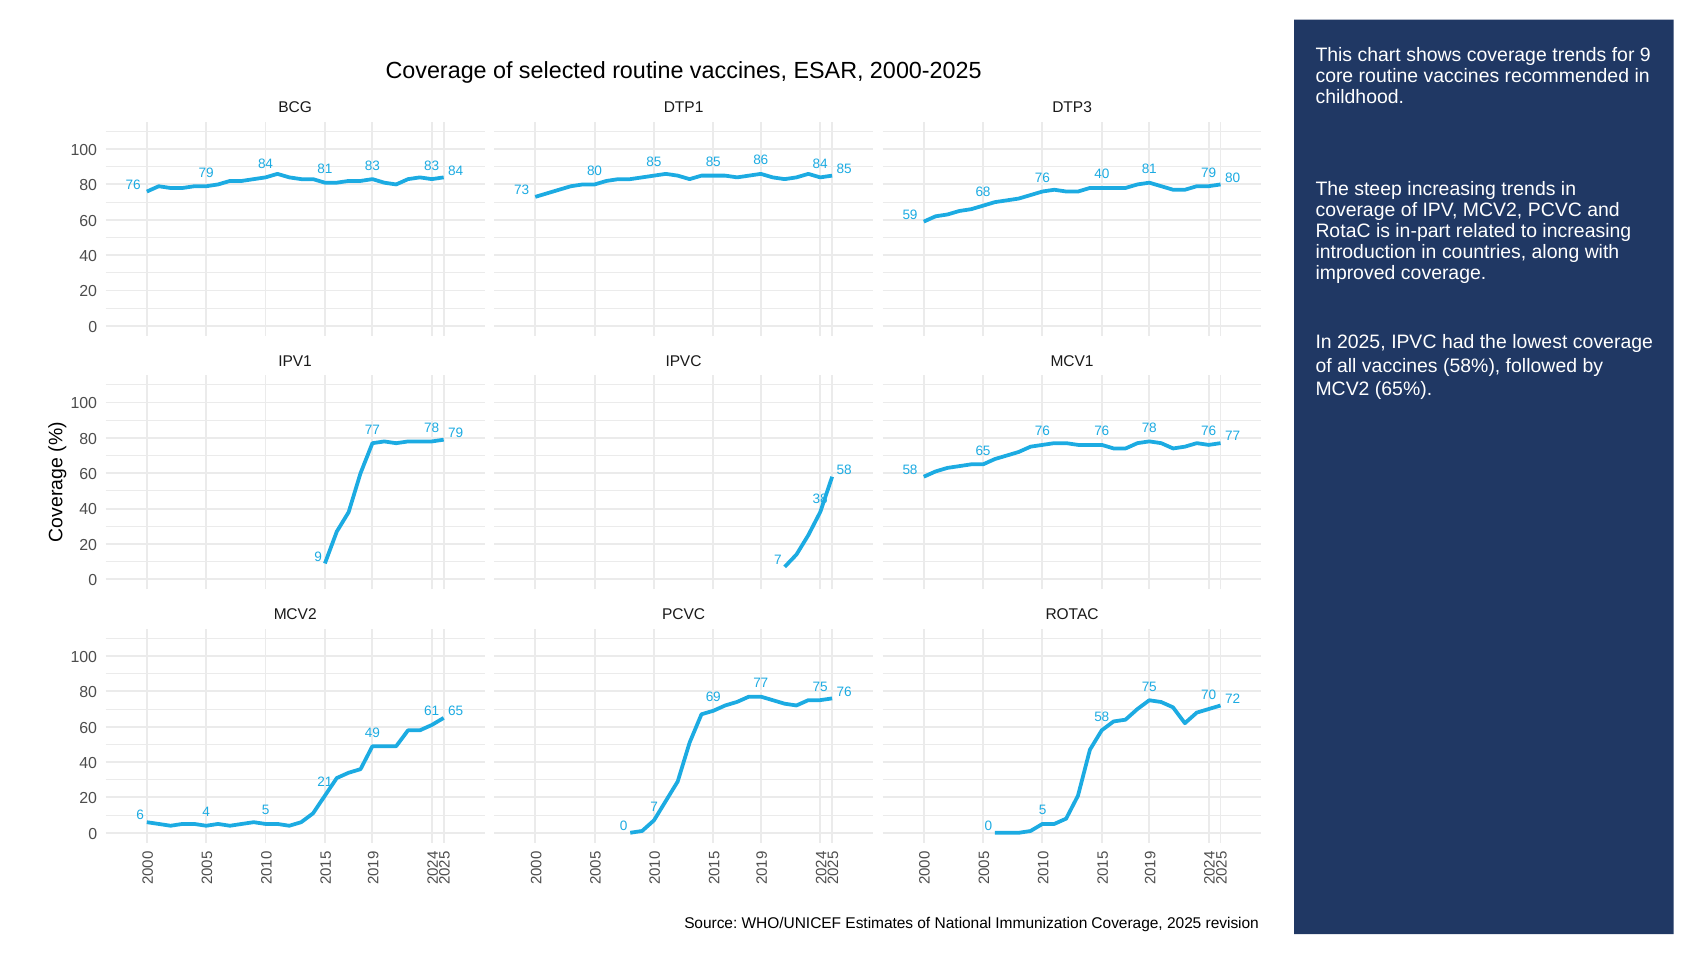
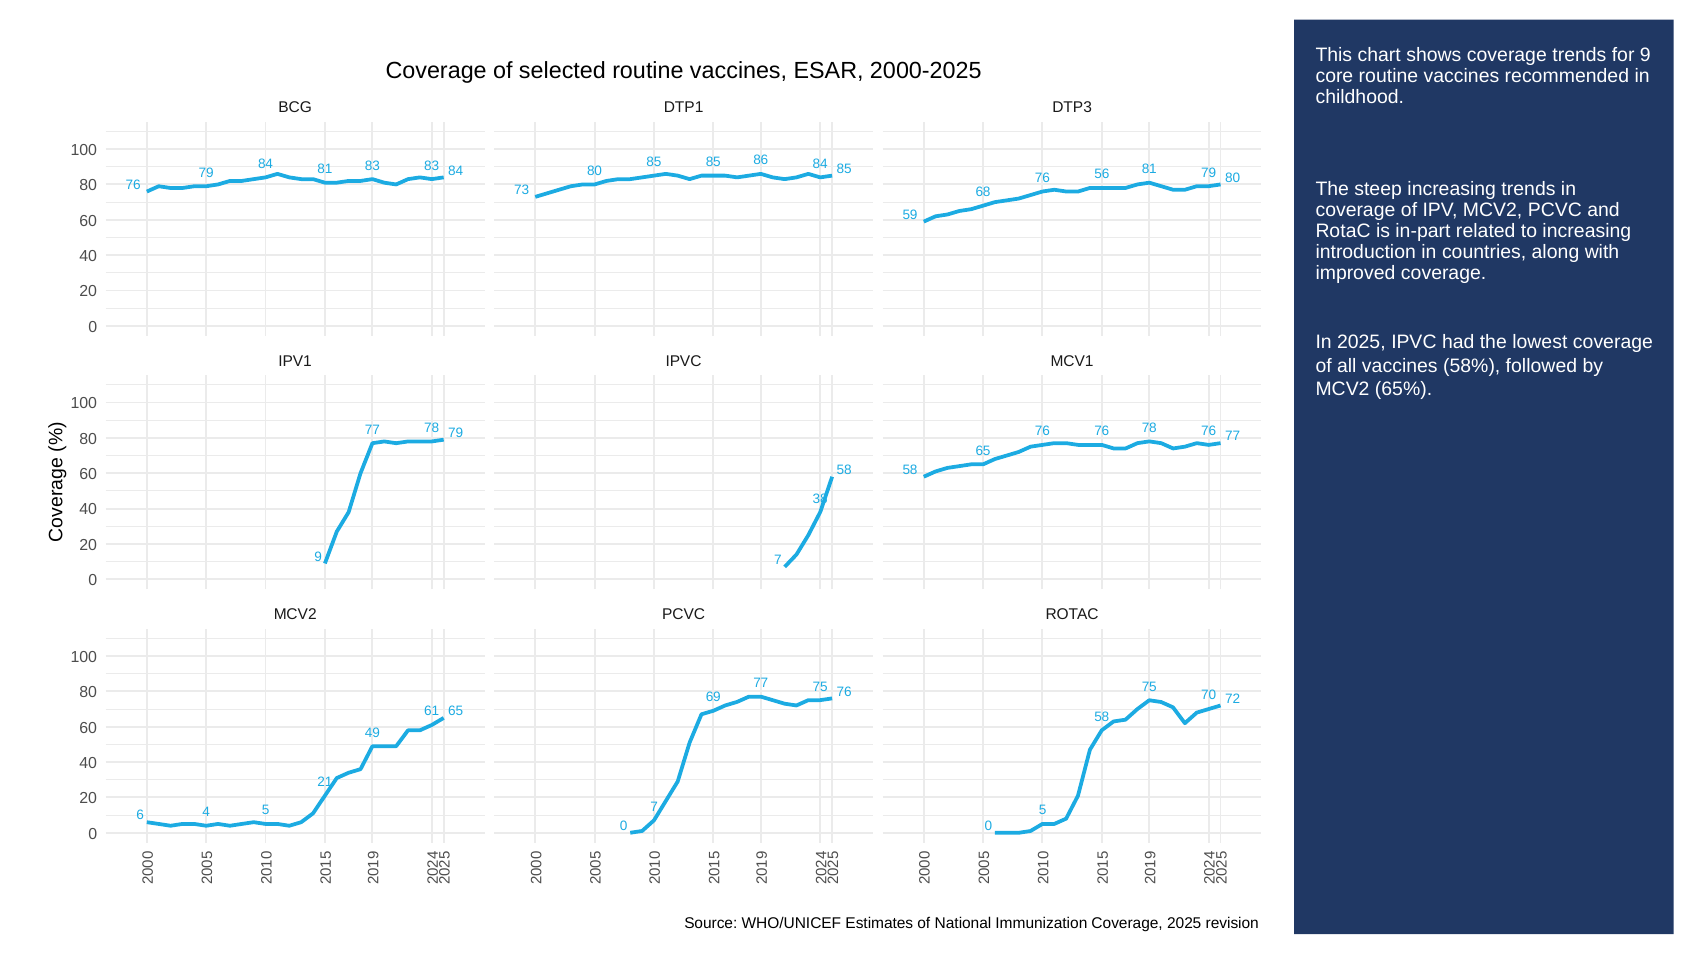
76 40: 40 -> 56 (1102, 174)
